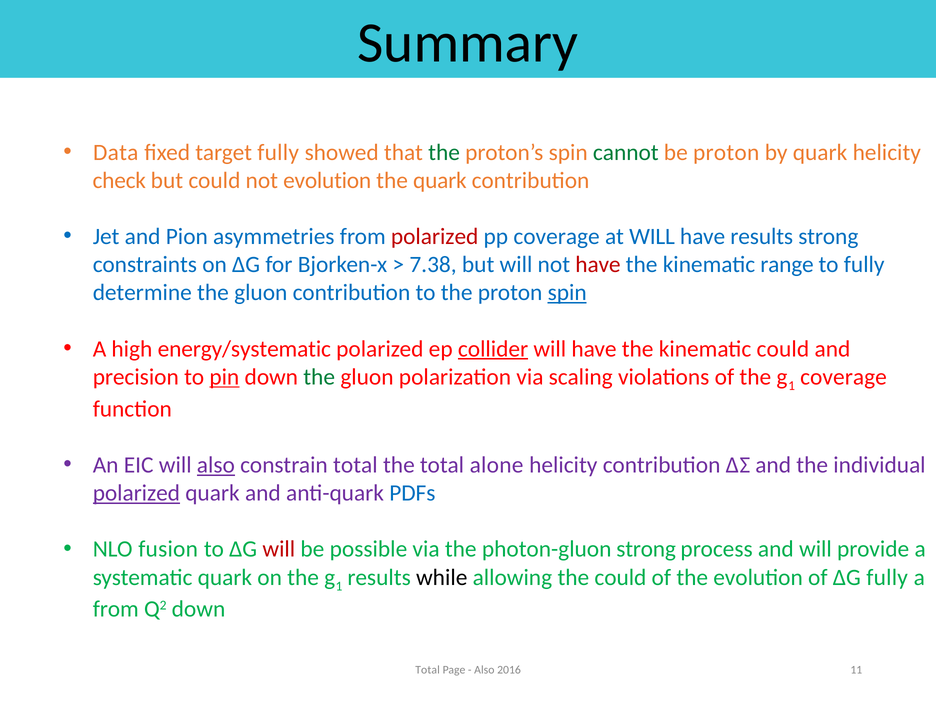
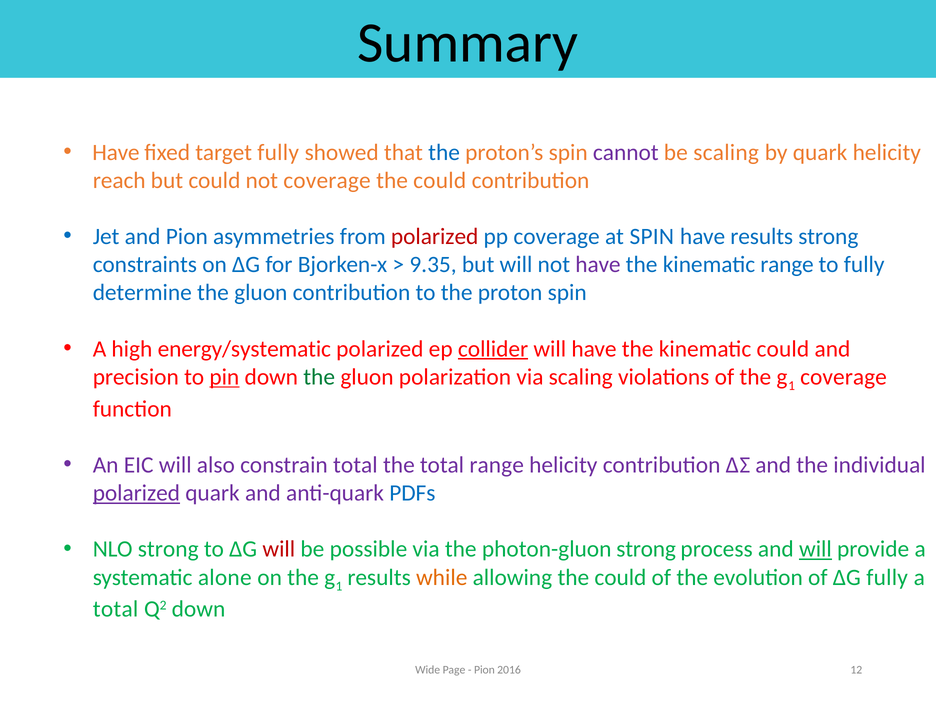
Data: Data -> Have (116, 152)
the colour: green -> blue (444, 152)
cannot colour: green -> purple (626, 152)
be proton: proton -> scaling (726, 152)
check: check -> reach (119, 180)
not evolution: evolution -> coverage (327, 180)
quark: quark -> could (440, 180)
at WILL: WILL -> SPIN (652, 237)
7.38: 7.38 -> 9.35 (433, 265)
have colour: red -> purple (598, 265)
spin underline: present -> none (567, 293)
also underline: present -> none (216, 465)
total alone: alone -> range (497, 465)
NLO fusion: fusion -> strong (168, 549)
will underline: none -> present (815, 549)
systematic quark: quark -> alone (225, 577)
while colour: black -> orange (442, 577)
from: from -> total (116, 609)
Total: Total -> Wide (428, 670)
Also: Also -> Pion (484, 670)
11: 11 -> 12 (856, 670)
